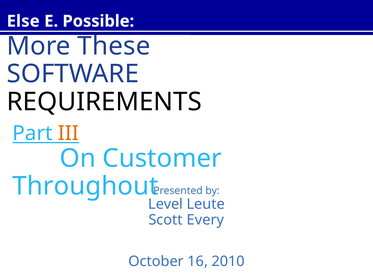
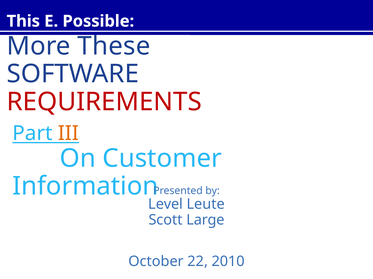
Else: Else -> This (23, 21)
REQUIREMENTS colour: black -> red (104, 102)
Throughout: Throughout -> Information (85, 187)
Every: Every -> Large (205, 220)
16: 16 -> 22 (198, 262)
